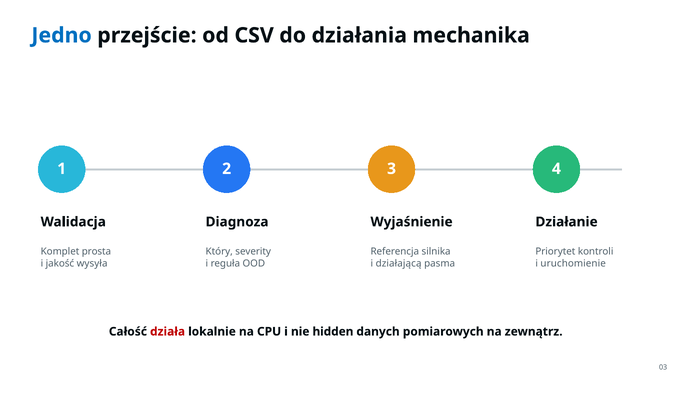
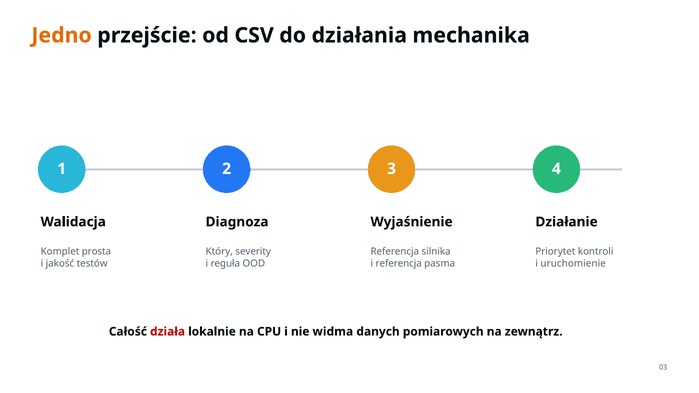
Jedno colour: blue -> orange (62, 35)
wysyła: wysyła -> testów (92, 263)
i działającą: działającą -> referencja (399, 263)
hidden: hidden -> widma (333, 332)
